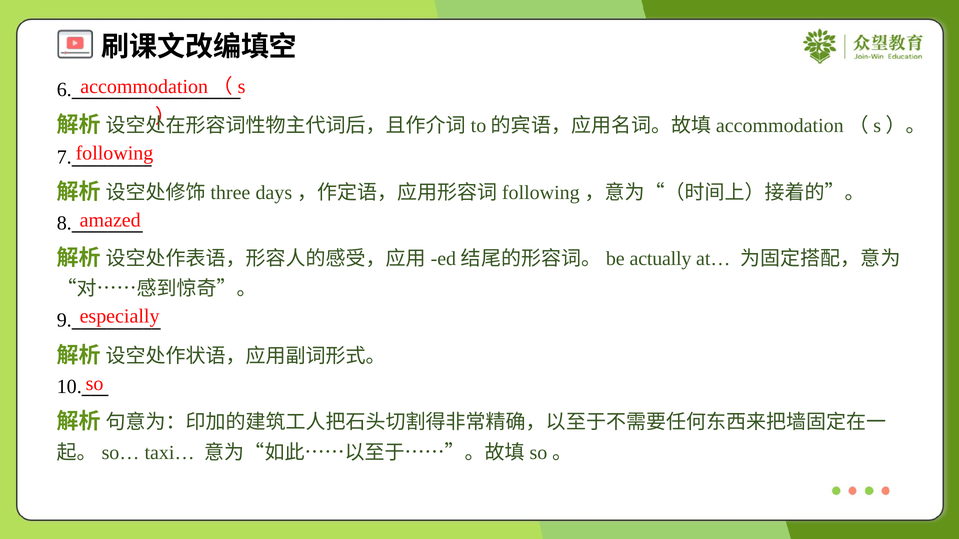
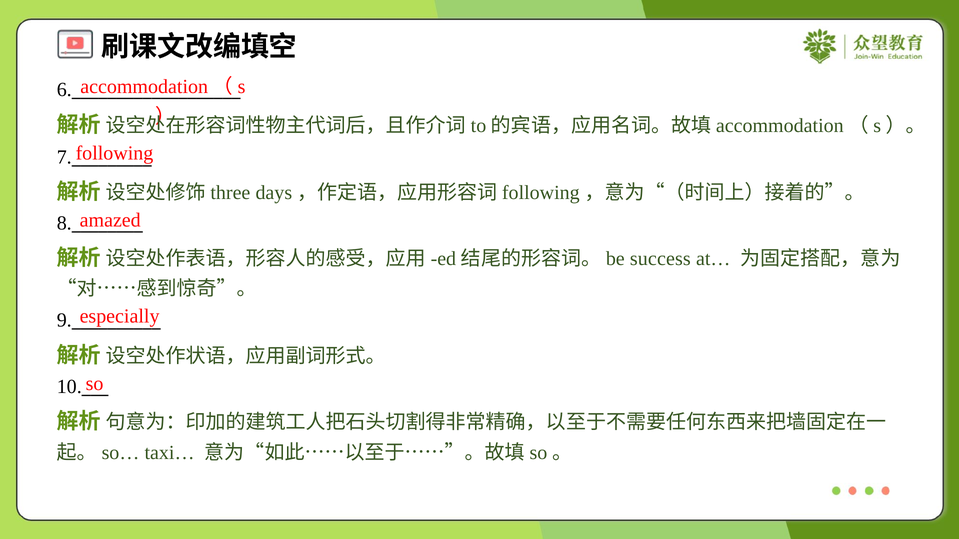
actually: actually -> success (660, 259)
